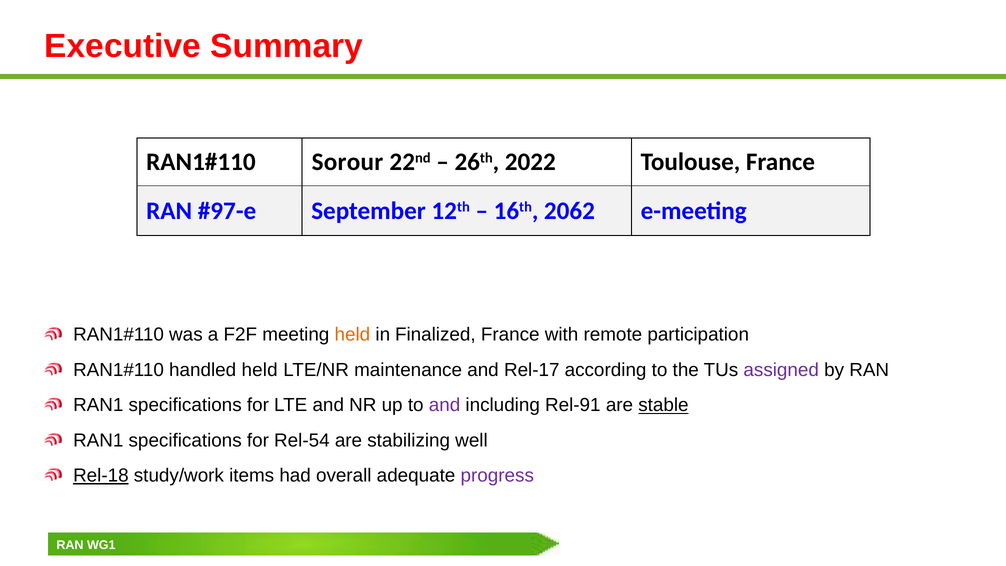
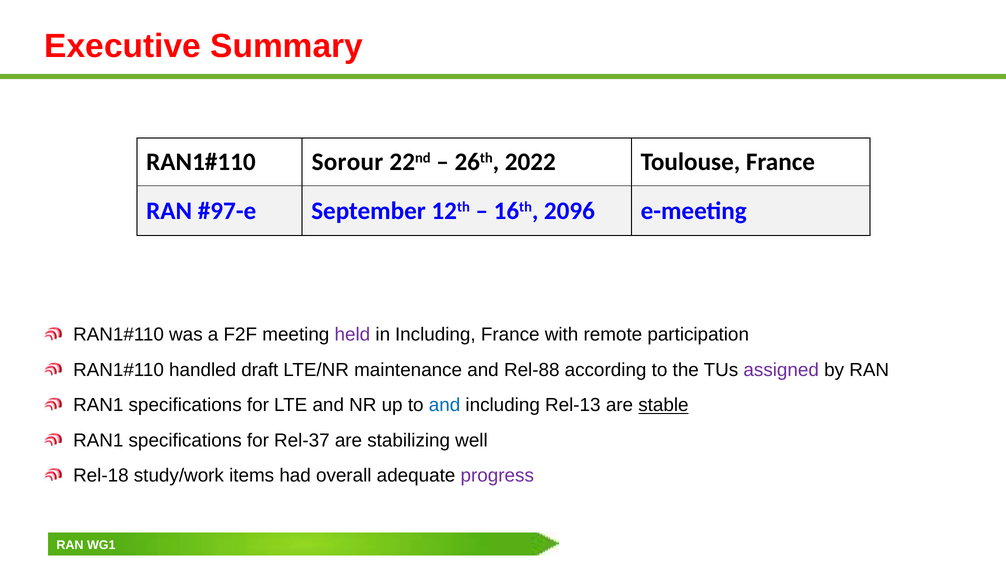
2062: 2062 -> 2096 (569, 211)
held colour: orange -> purple (352, 335)
in Finalized: Finalized -> Including (435, 335)
handled held: held -> draft (260, 370)
Rel-17: Rel-17 -> Rel-88 (532, 370)
and colour: purple -> blue (445, 405)
Rel-91: Rel-91 -> Rel-13 (573, 405)
Rel-54: Rel-54 -> Rel-37 (302, 440)
Rel-18 underline: present -> none (101, 476)
